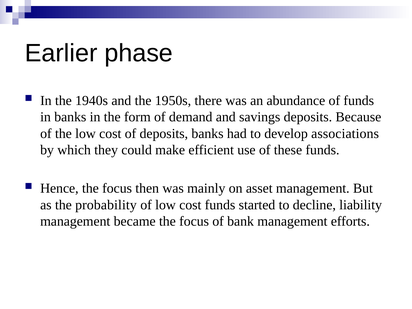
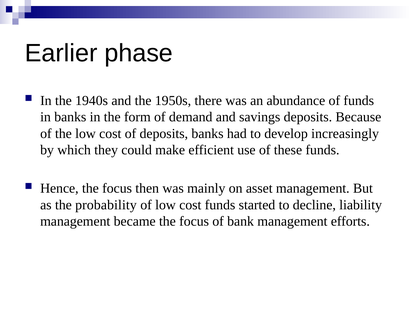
associations: associations -> increasingly (345, 133)
